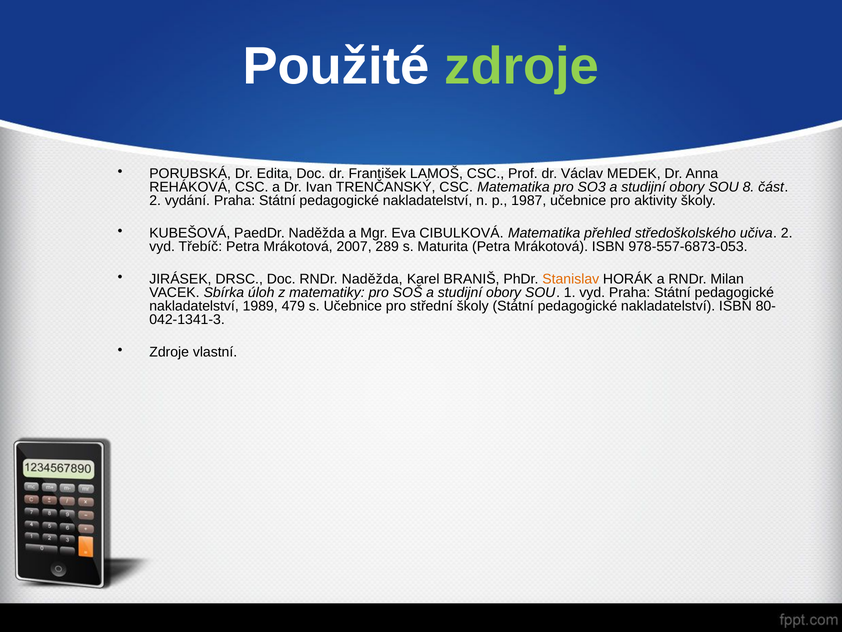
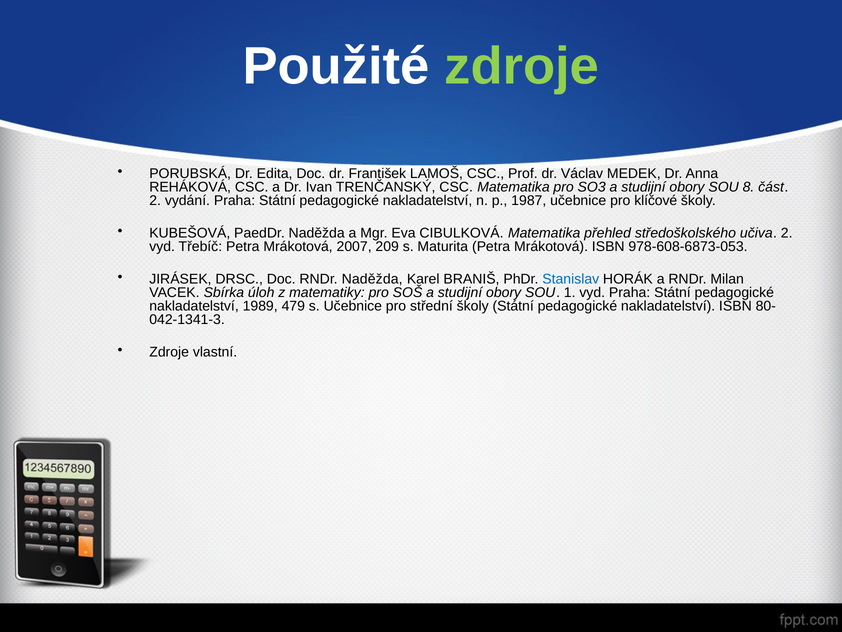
aktivity: aktivity -> klíčové (656, 201)
289: 289 -> 209 (387, 247)
978-557-6873-053: 978-557-6873-053 -> 978-608-6873-053 (688, 247)
Stanislav colour: orange -> blue (571, 279)
